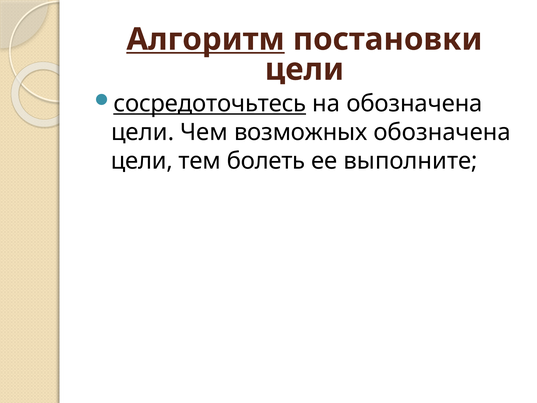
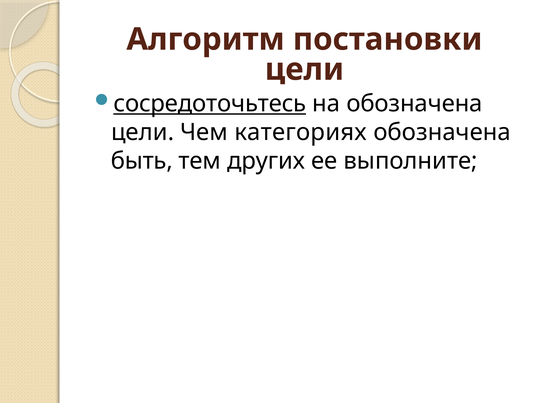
Алгоритм underline: present -> none (206, 39)
возможных: возможных -> категориях (301, 132)
цели: цели -> быть (142, 161)
болеть: болеть -> других (266, 161)
